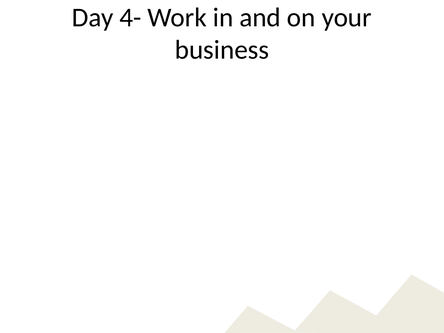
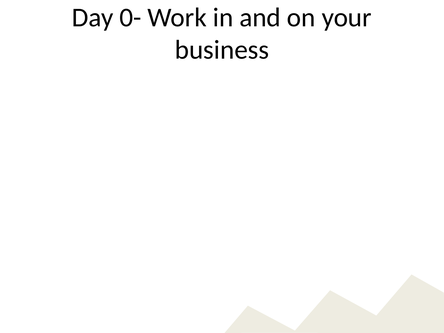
4-: 4- -> 0- (130, 17)
